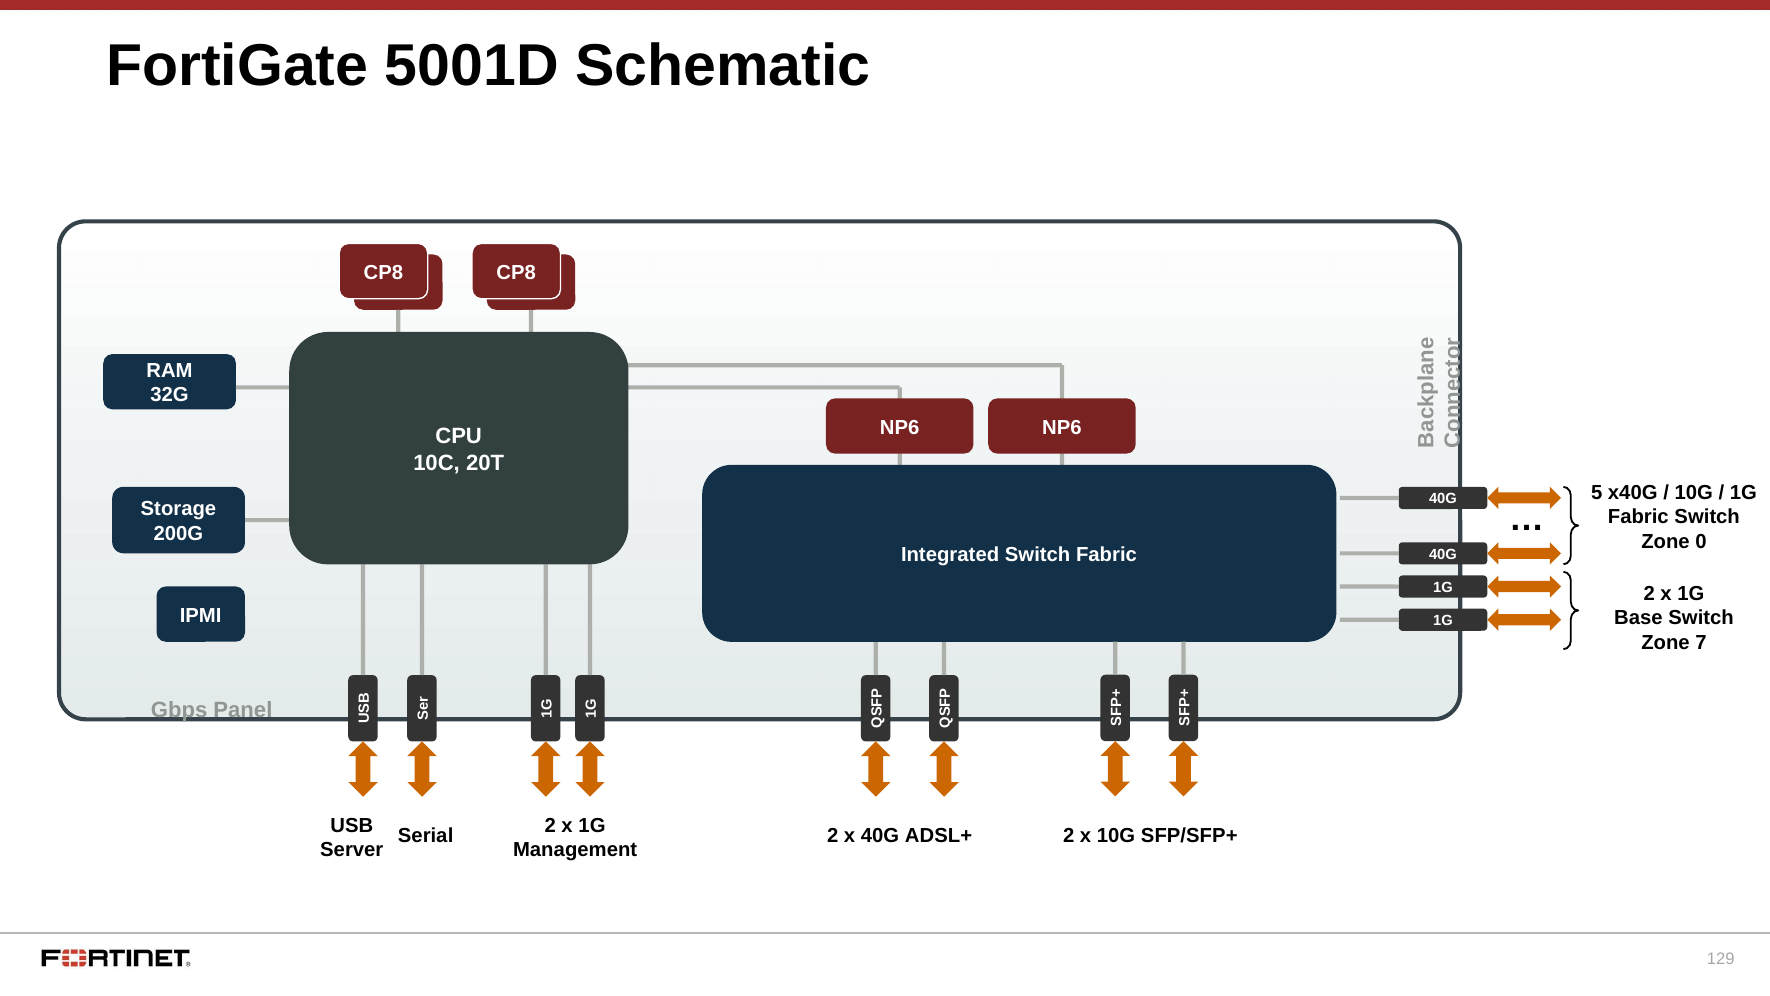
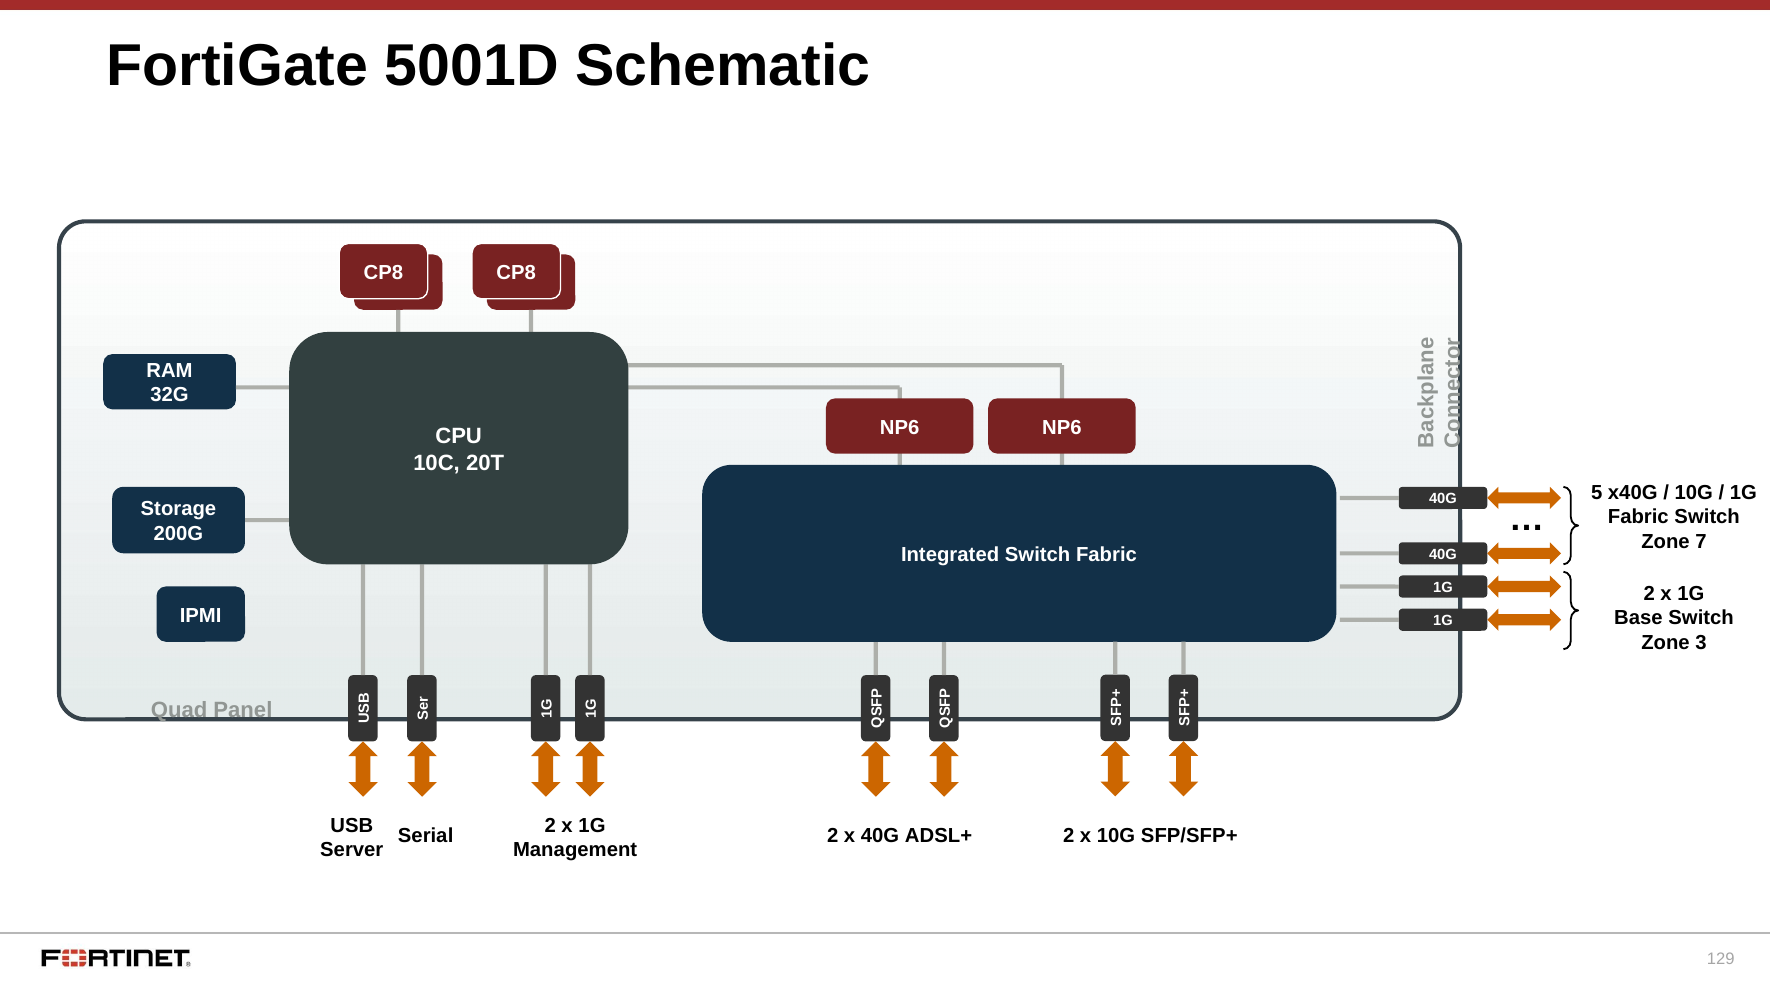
0: 0 -> 7 (1701, 542)
7: 7 -> 3 (1701, 642)
Gbps: Gbps -> Quad (179, 710)
